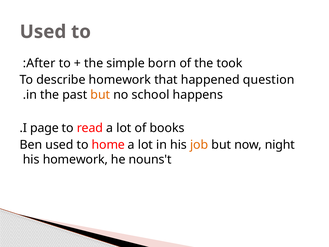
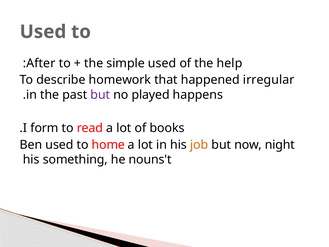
simple born: born -> used (162, 63)
took: took -> help (230, 63)
question: question -> irregular (269, 80)
but colour: orange -> purple (100, 95)
school: school -> played (151, 95)
page: page -> form (44, 128)
his homework: homework -> something (75, 159)
